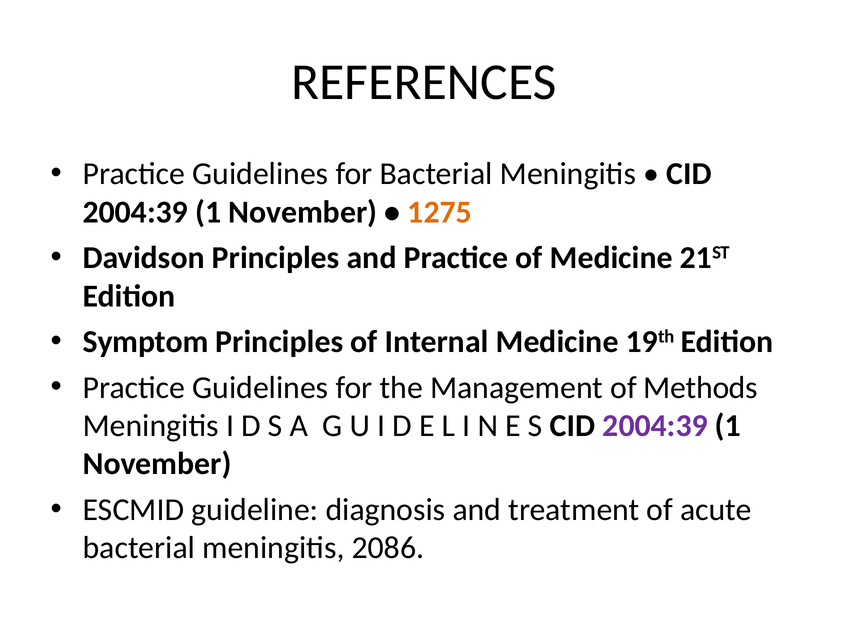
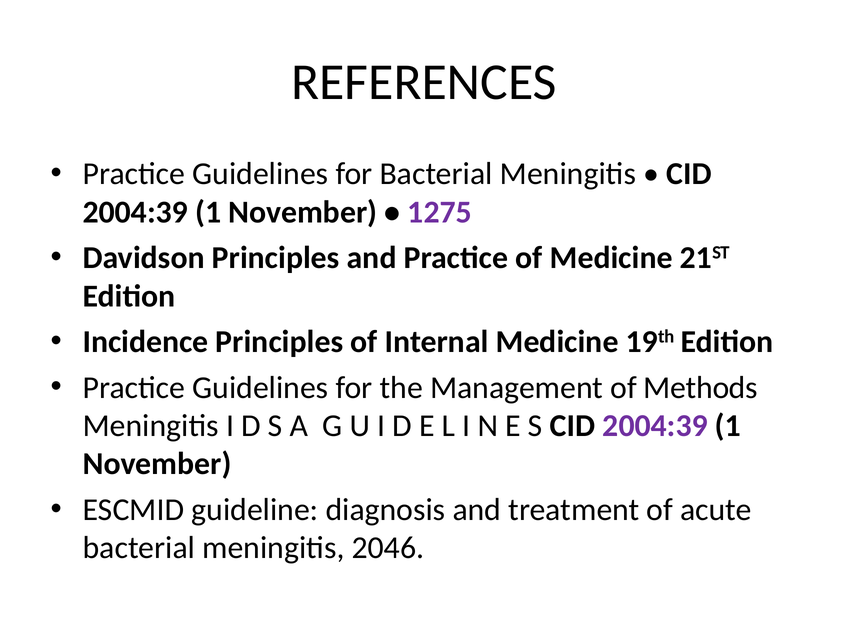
1275 colour: orange -> purple (440, 212)
Symptom: Symptom -> Incidence (145, 342)
2086: 2086 -> 2046 (388, 548)
